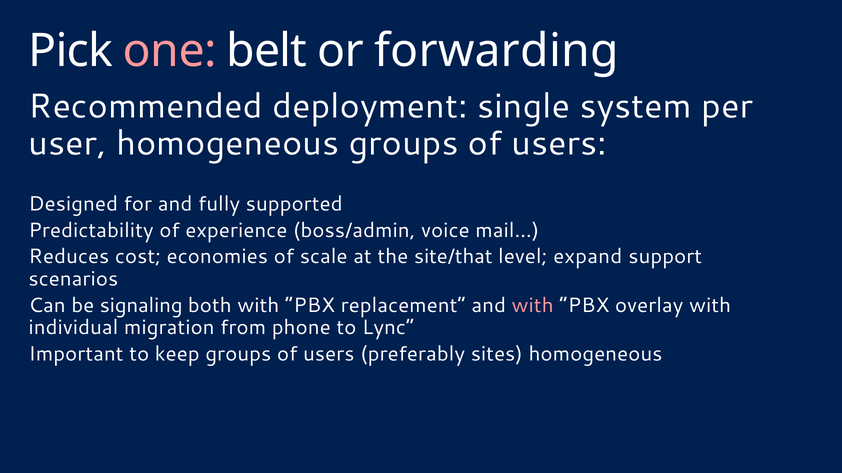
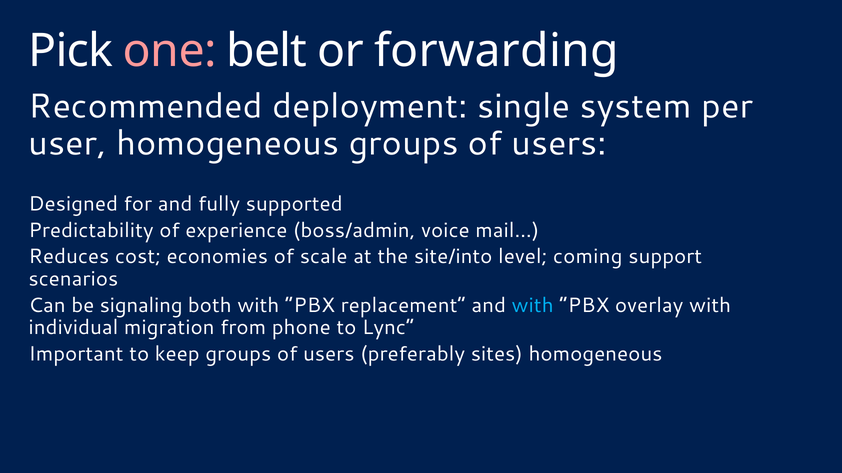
site/that: site/that -> site/into (453, 257)
expand: expand -> coming (588, 257)
with colour: pink -> light blue (533, 306)
